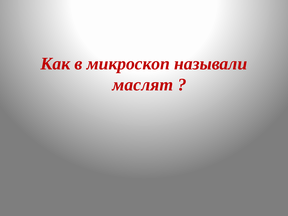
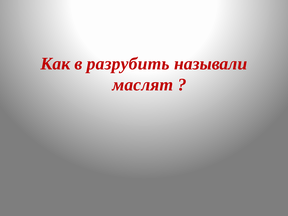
микроскоп: микроскоп -> разрубить (128, 64)
